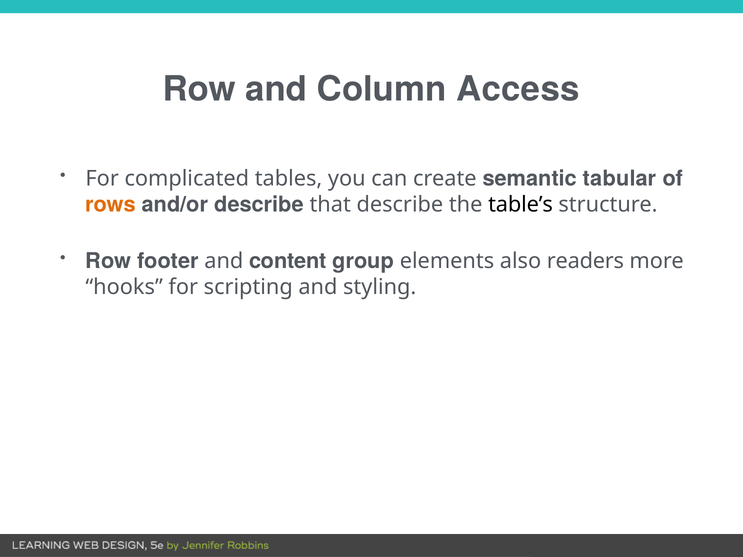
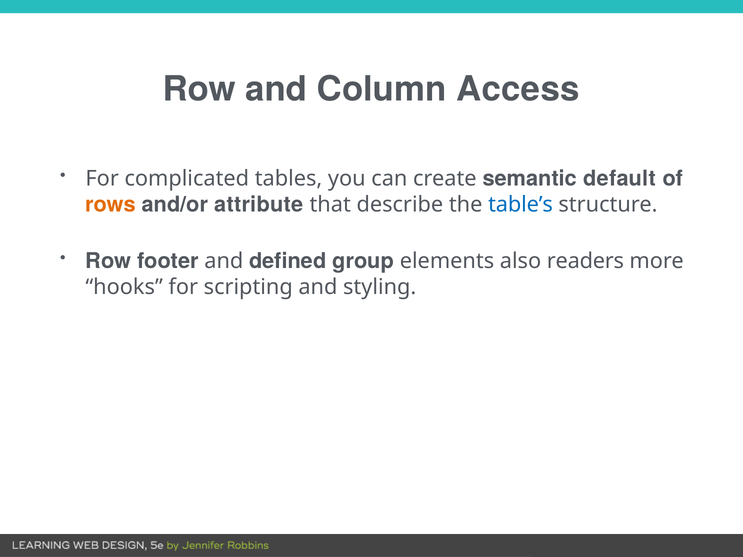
tabular: tabular -> default (620, 178)
and/or describe: describe -> attribute (259, 205)
table’s colour: black -> blue (521, 205)
content: content -> defined (288, 261)
